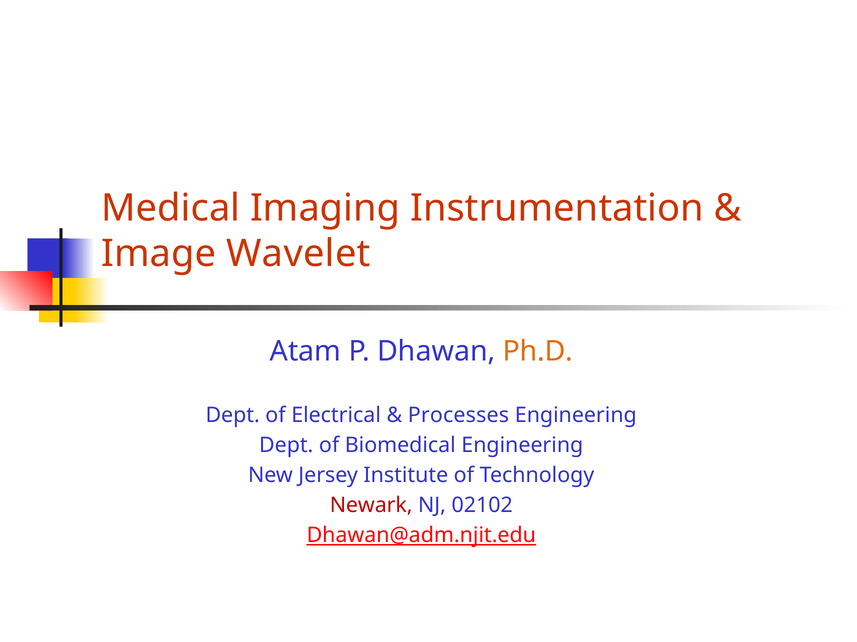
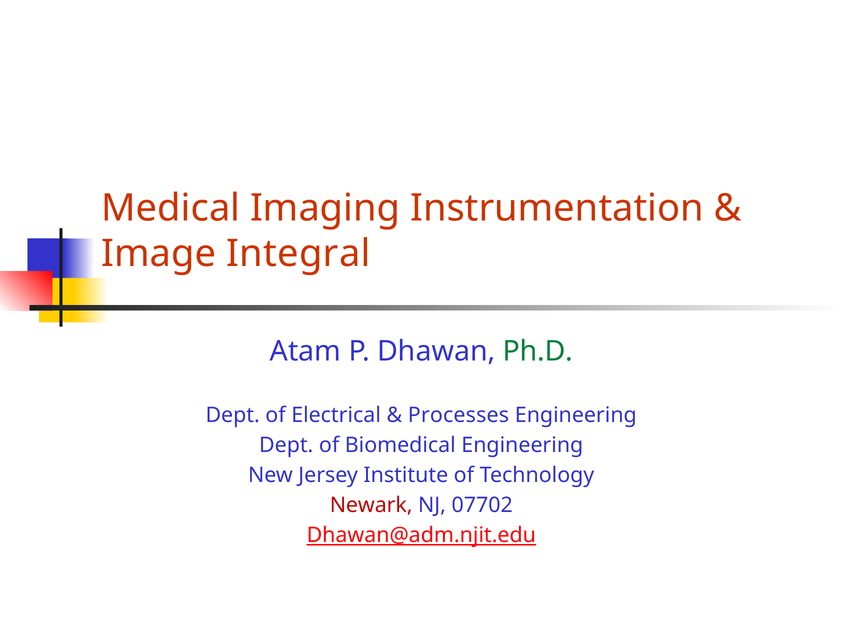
Wavelet: Wavelet -> Integral (298, 254)
Ph.D colour: orange -> green (538, 352)
02102: 02102 -> 07702 (482, 506)
